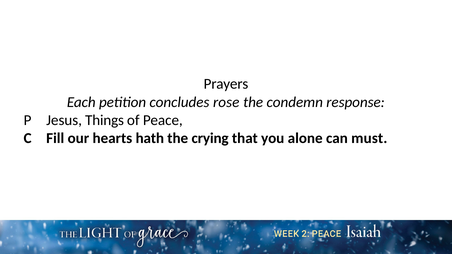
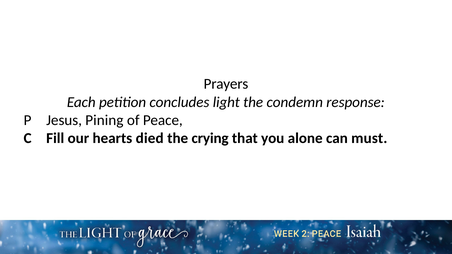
rose: rose -> light (226, 102)
Things: Things -> Pining (104, 120)
hath: hath -> died (150, 138)
